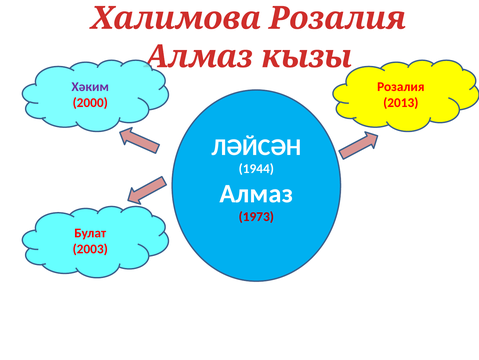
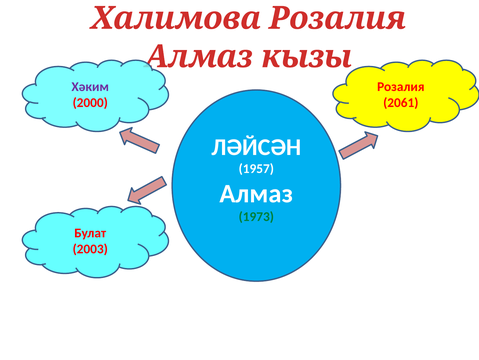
2013: 2013 -> 2061 (401, 103)
1944: 1944 -> 1957 (256, 169)
1973 colour: red -> green (256, 216)
